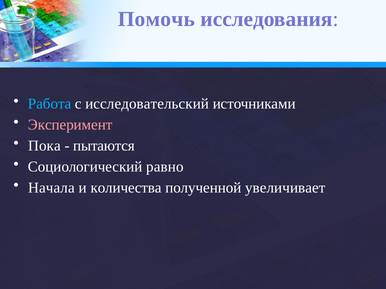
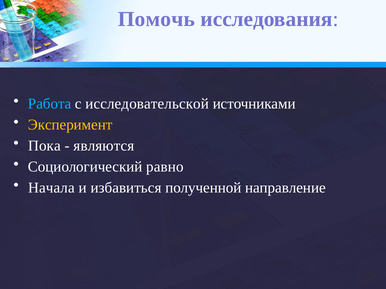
исследовательский: исследовательский -> исследовательской (147, 104)
Эксперимент colour: pink -> yellow (70, 125)
пытаются: пытаются -> являются (104, 146)
количества: количества -> избавиться (126, 188)
увеличивает: увеличивает -> направление (285, 188)
